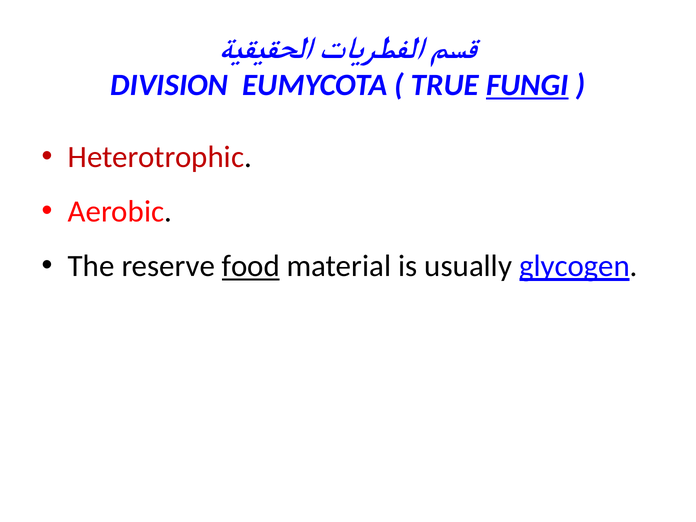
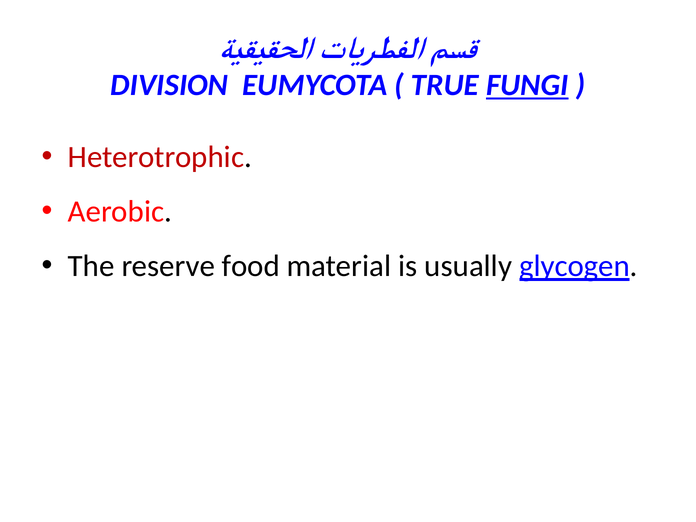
food underline: present -> none (251, 266)
